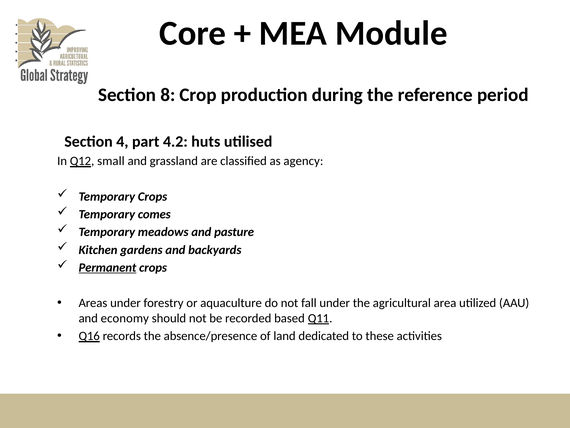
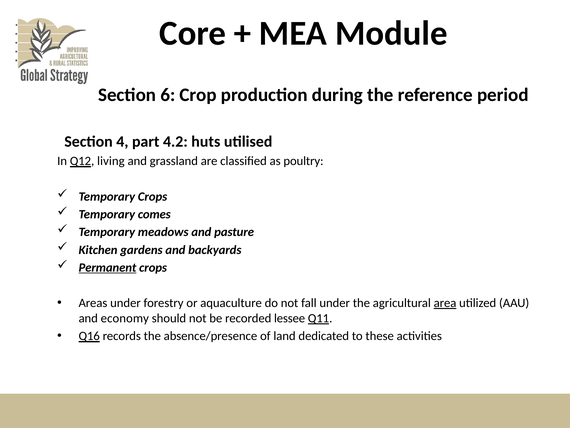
8: 8 -> 6 (168, 95)
small: small -> living (111, 161)
agency: agency -> poultry (303, 161)
area underline: none -> present (445, 303)
based: based -> lessee (290, 318)
